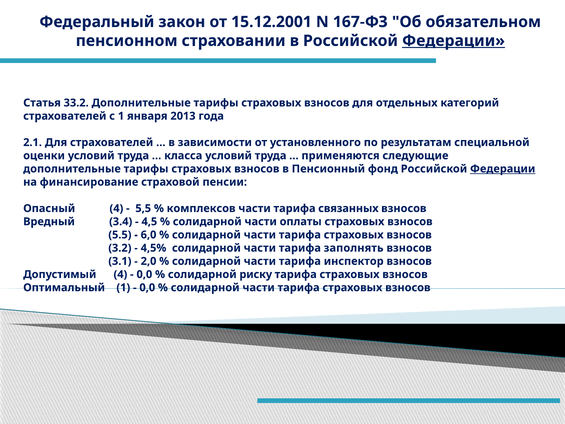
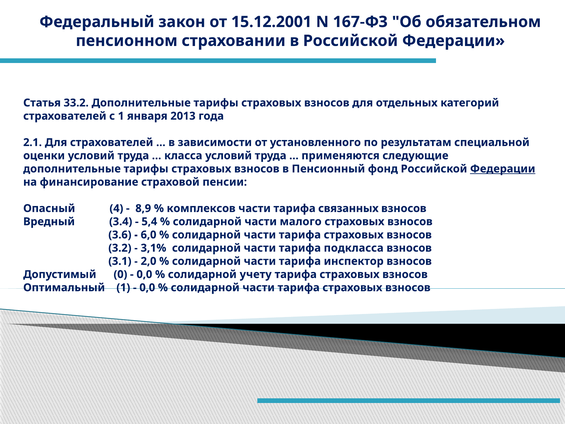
Федерации underline: present -> none (453, 41)
5,5: 5,5 -> 8,9 (143, 208)
4,5: 4,5 -> 5,4 (149, 221)
оплаты: оплаты -> малого (301, 221)
5.5: 5.5 -> 3.6 (120, 235)
4,5%: 4,5% -> 3,1% (153, 248)
заполнять: заполнять -> подкласса (354, 248)
Допустимый 4: 4 -> 0 (120, 274)
риску: риску -> учету (256, 274)
